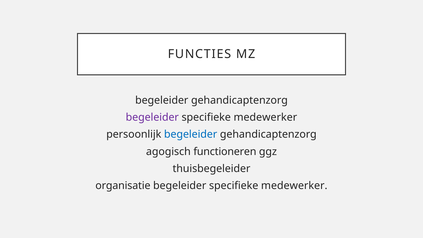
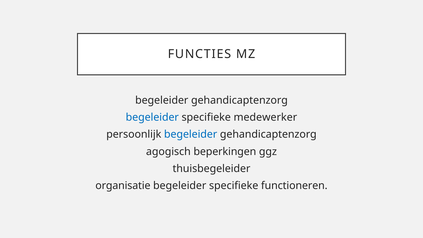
begeleider colour: purple -> blue (152, 117)
functioneren: functioneren -> beperkingen (225, 151)
medewerker: medewerker -> functioneren (294, 186)
